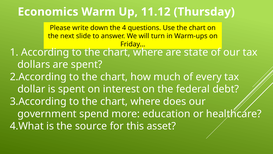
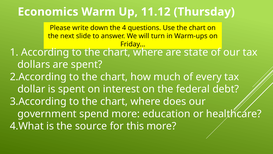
this asset: asset -> more (161, 126)
